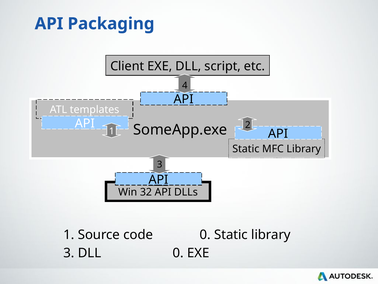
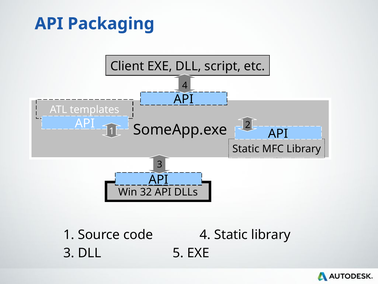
code 0: 0 -> 4 (205, 234)
DLL 0: 0 -> 5 (178, 253)
